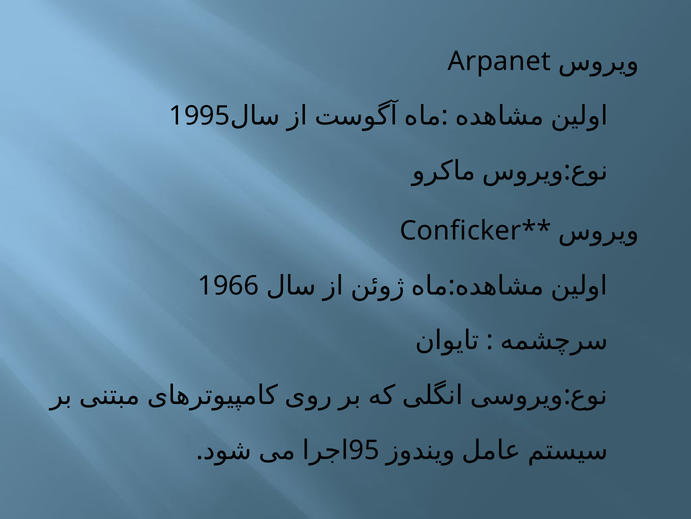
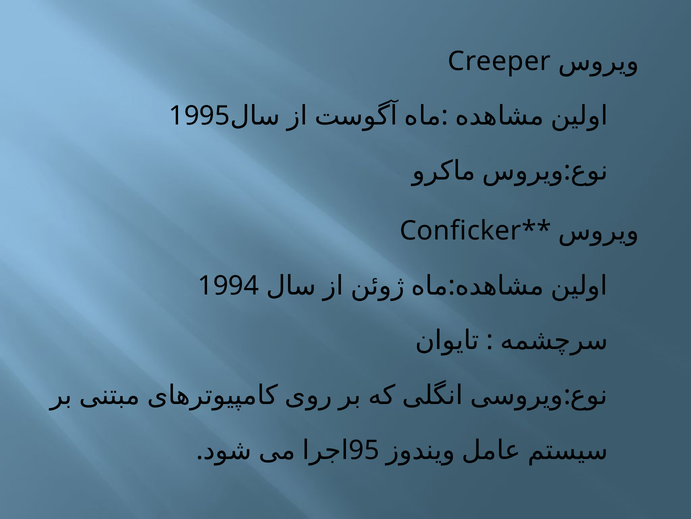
Arpanet: Arpanet -> Creeper (499, 61)
1966: 1966 -> 1994 (228, 285)
